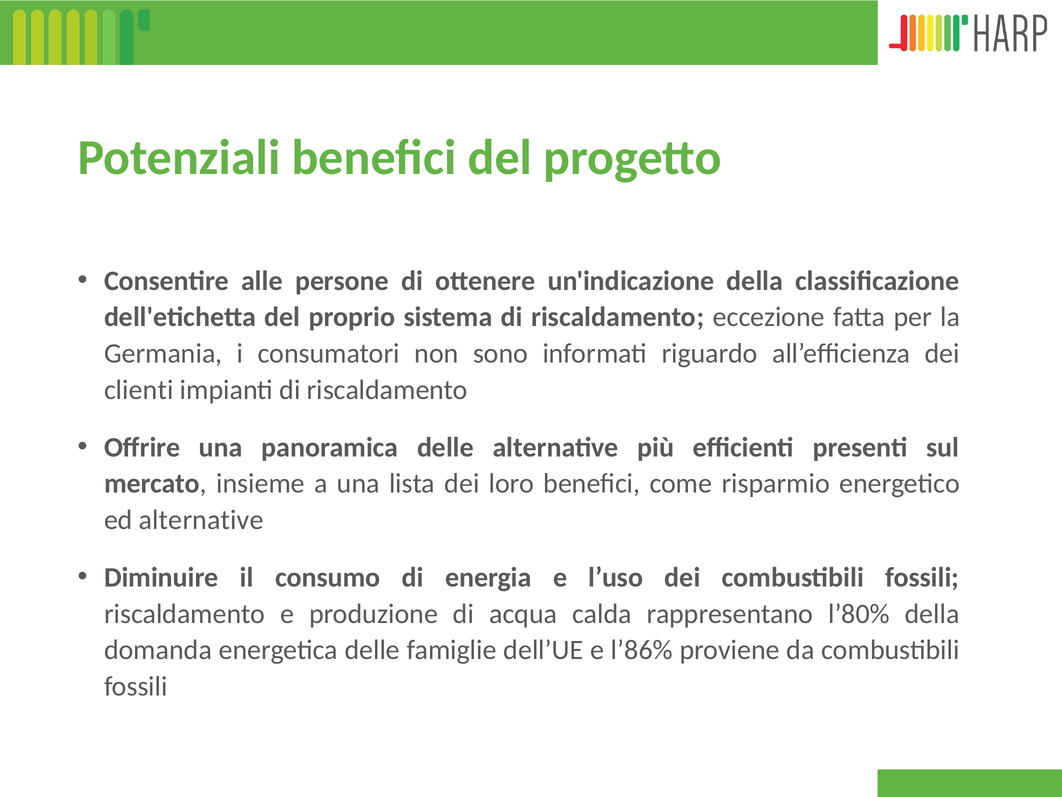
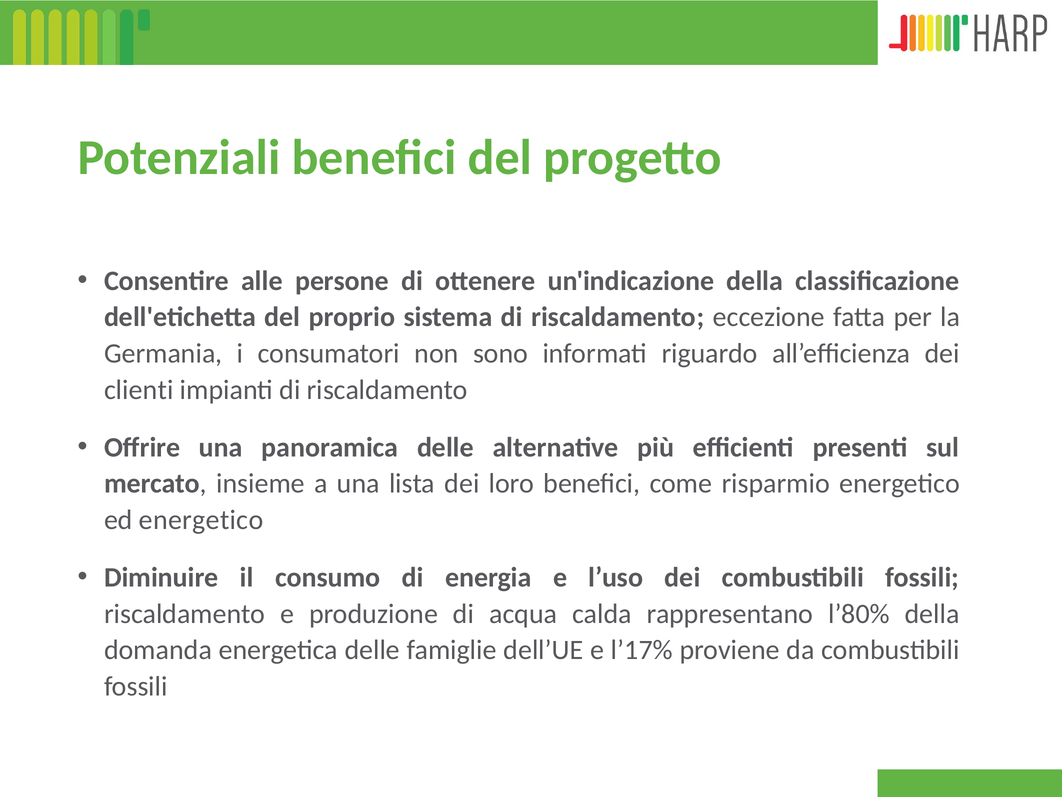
ed alternative: alternative -> energetico (201, 520)
l’86%: l’86% -> l’17% (642, 650)
